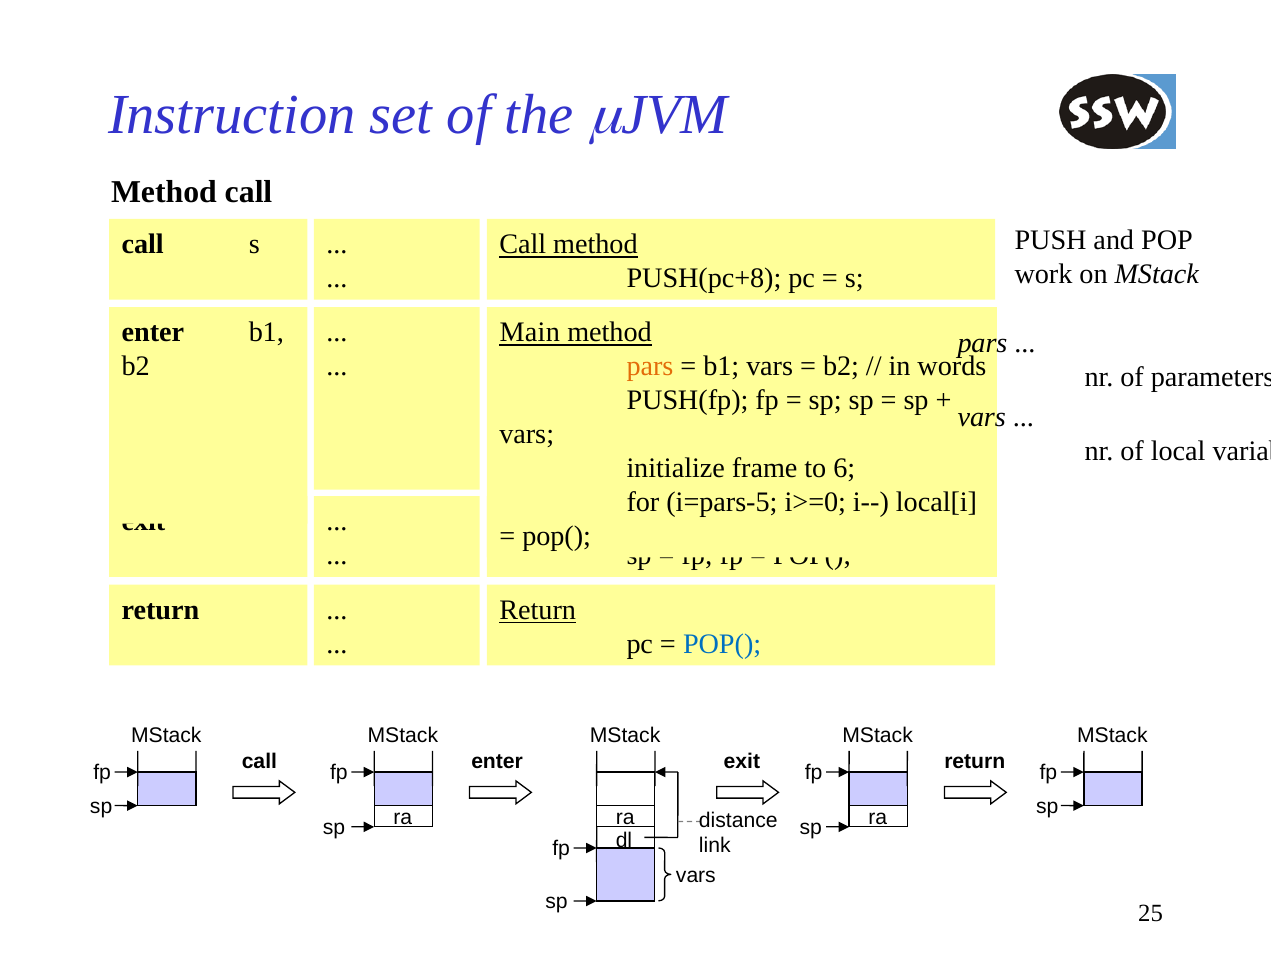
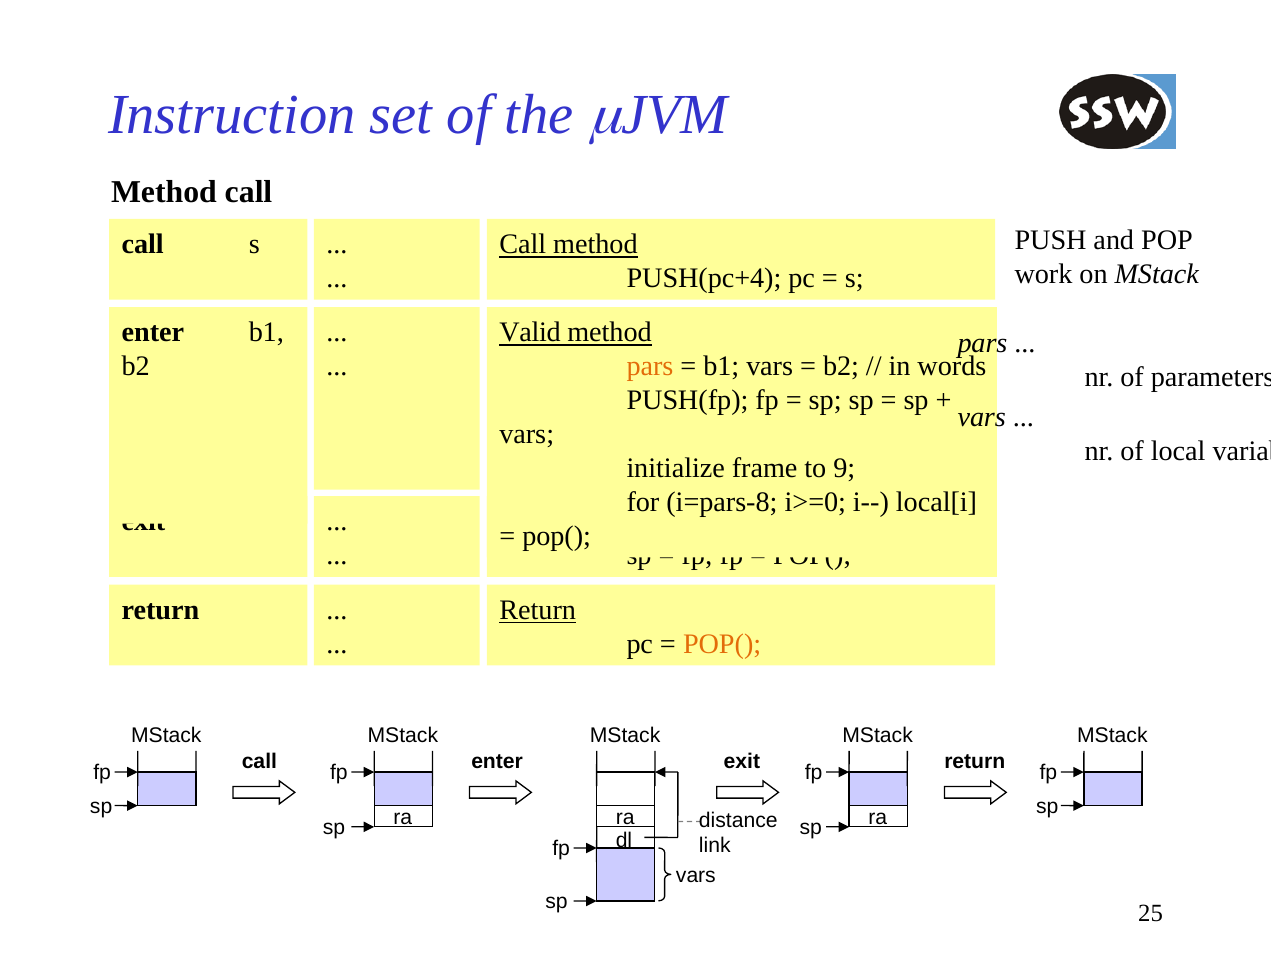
PUSH(pc+8: PUSH(pc+8 -> PUSH(pc+4 (704, 278)
Main: Main -> Valid (530, 332)
6: 6 -> 9 (844, 468)
i=pars-5: i=pars-5 -> i=pars-8 (722, 502)
POP( colour: blue -> orange (722, 643)
